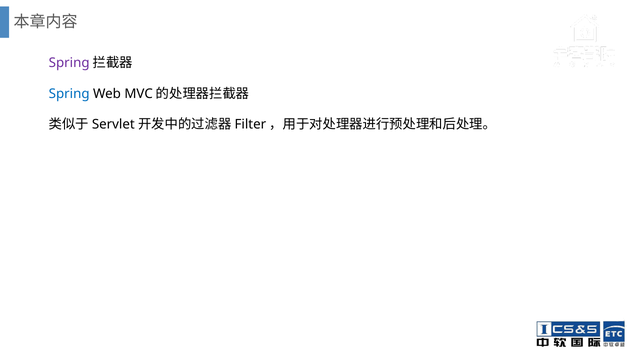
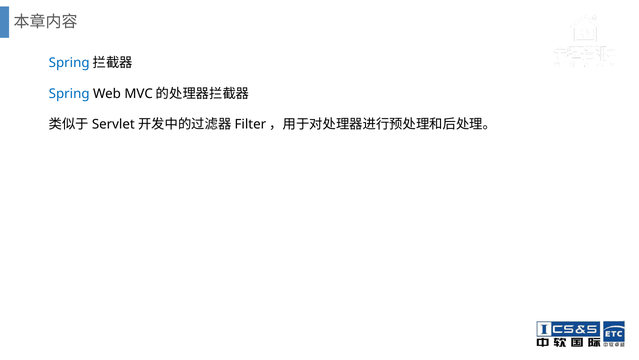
Spring colour: purple -> blue (69, 63)
